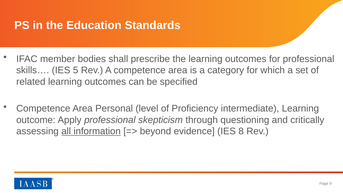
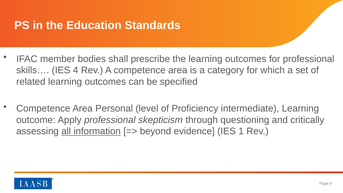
5: 5 -> 4 (76, 70)
8: 8 -> 1 (241, 131)
